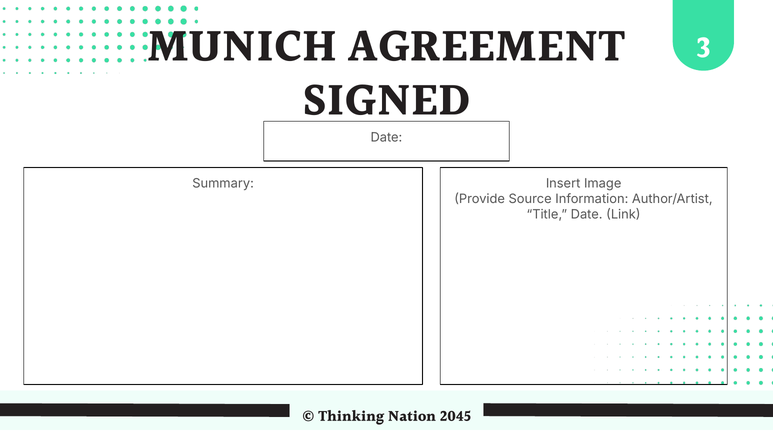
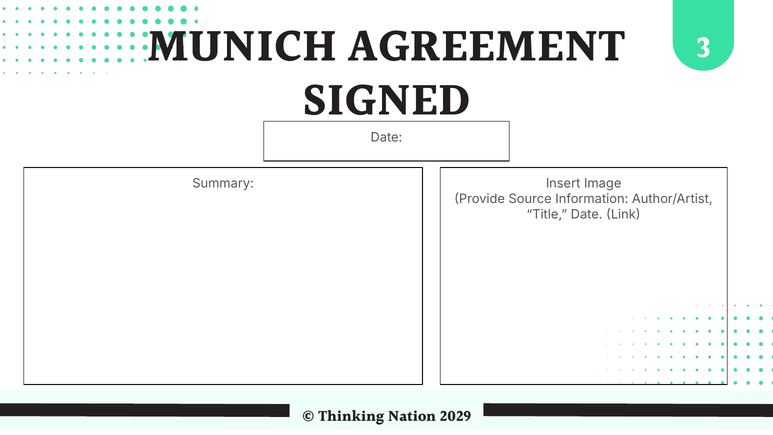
2045: 2045 -> 2029 (455, 417)
